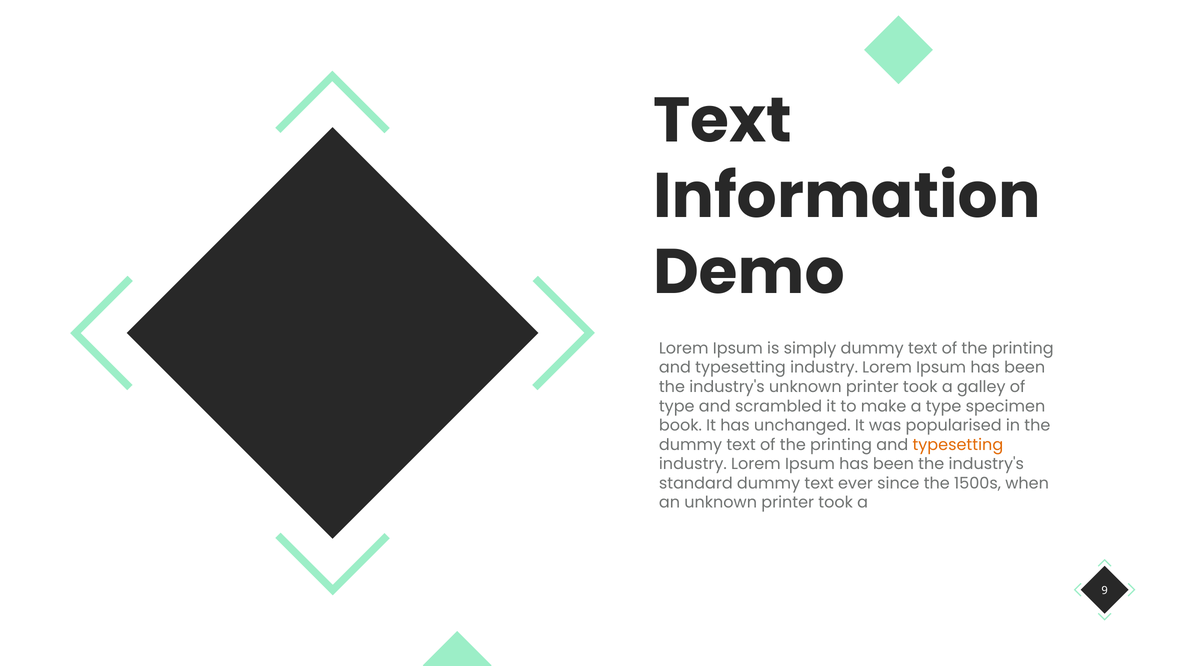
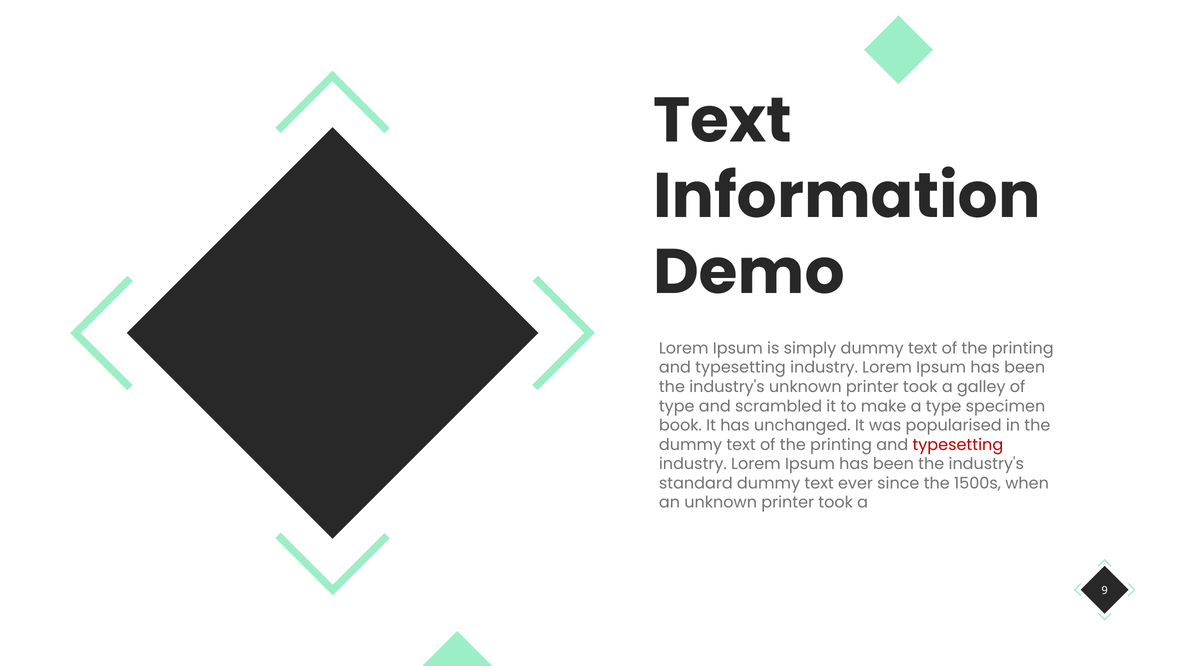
typesetting colour: orange -> red (958, 445)
